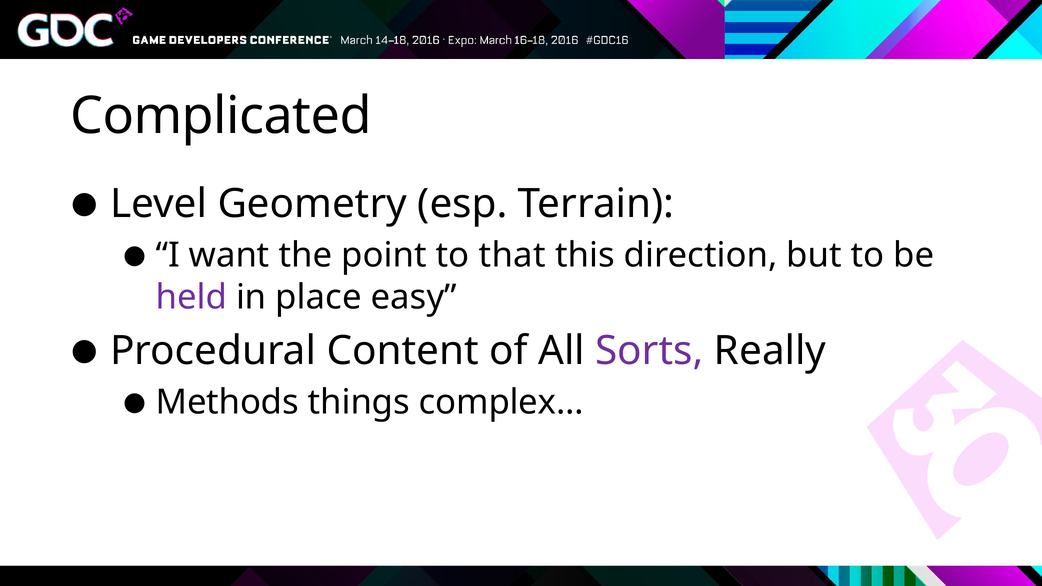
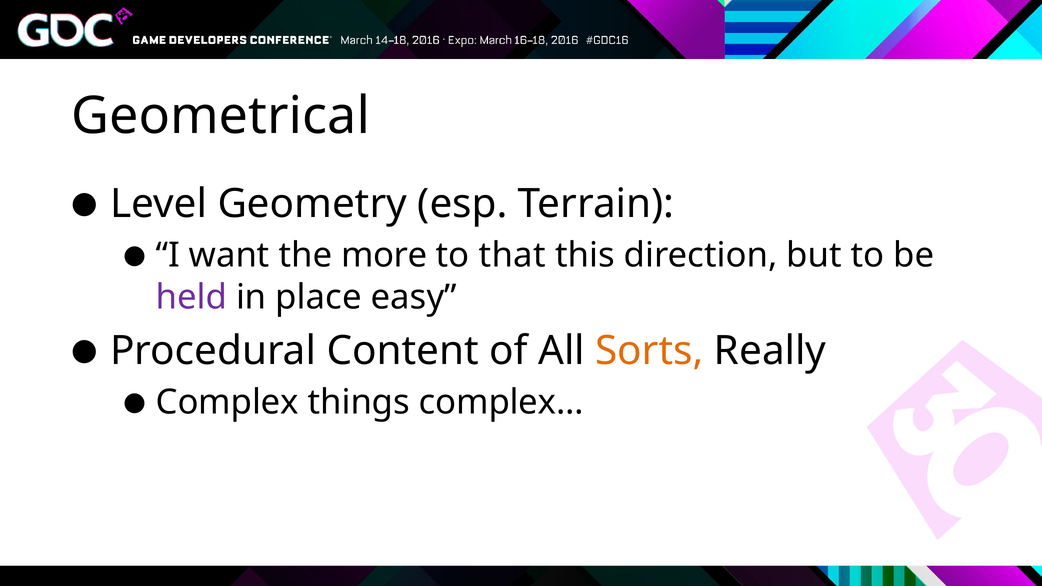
Complicated: Complicated -> Geometrical (221, 116)
point: point -> more (384, 255)
Sorts colour: purple -> orange (649, 351)
Methods: Methods -> Complex (227, 403)
